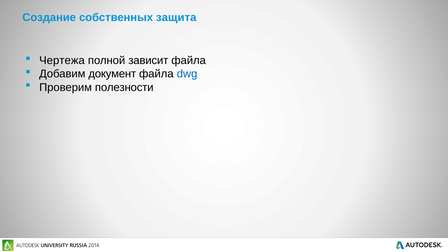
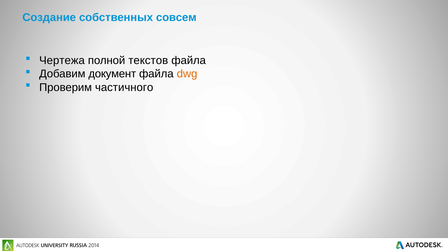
защита: защита -> совсем (176, 18)
зависит: зависит -> текстов (148, 60)
dwg colour: blue -> orange (187, 74)
полезности: полезности -> частичного (124, 87)
